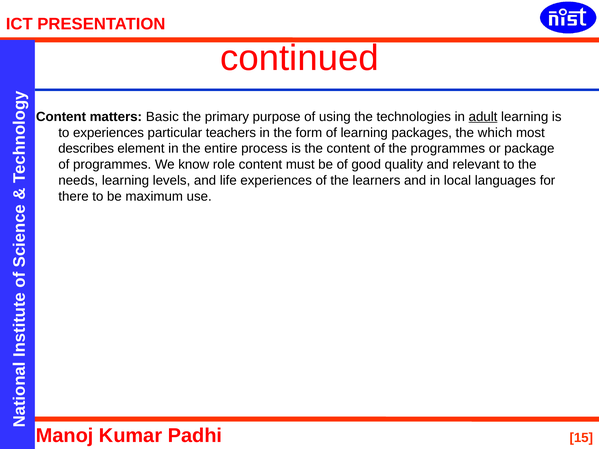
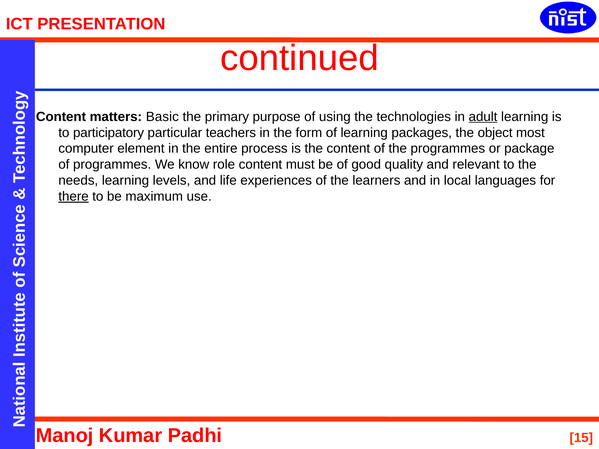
to experiences: experiences -> participatory (109, 133)
which: which -> object (495, 133)
describes: describes -> computer (86, 149)
there underline: none -> present (74, 197)
